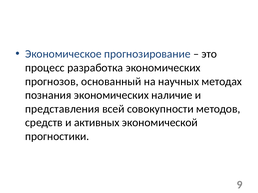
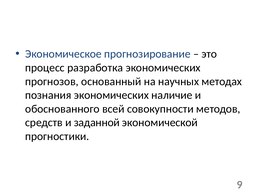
представления: представления -> обоснованного (62, 109)
активных: активных -> заданной (97, 123)
